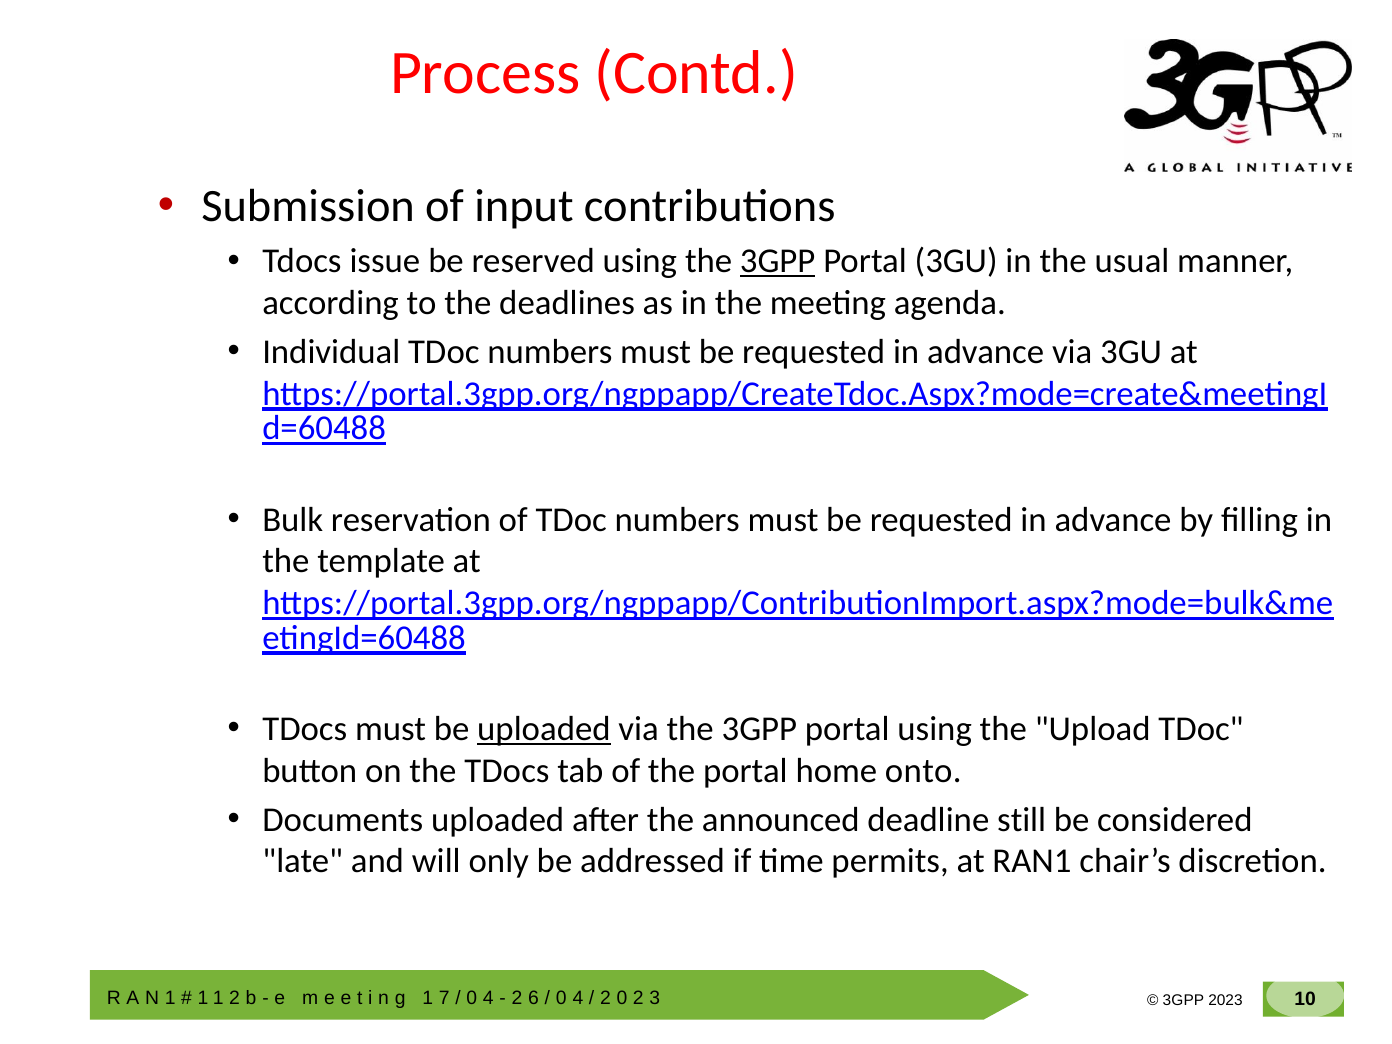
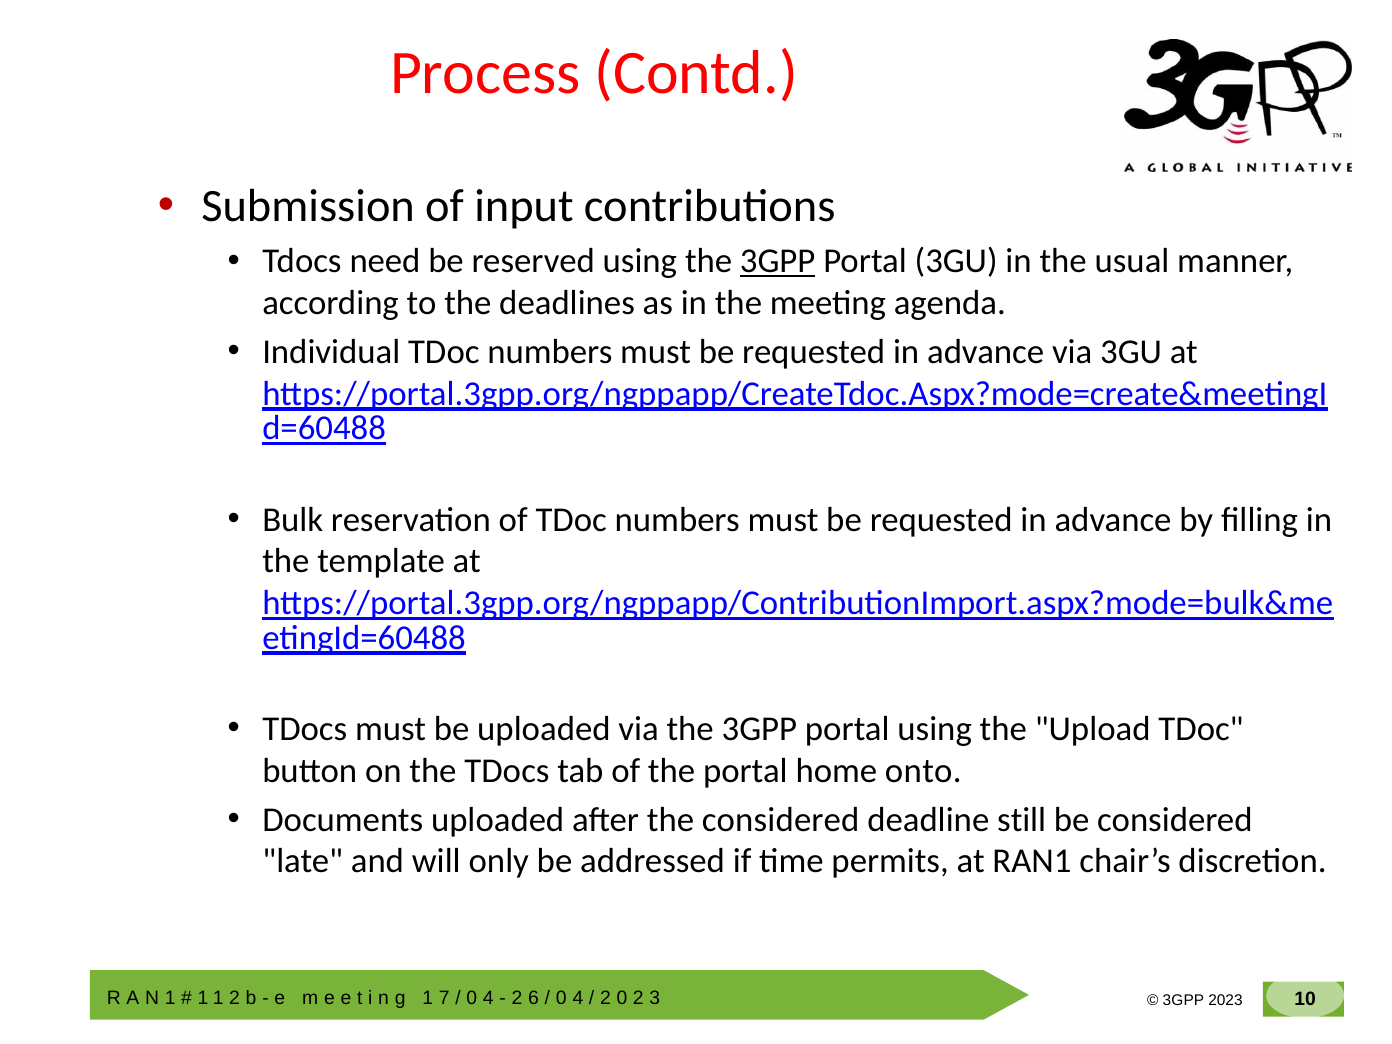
issue: issue -> need (385, 261)
uploaded underline: present -> none (544, 729)
the announced: announced -> considered (781, 820)
